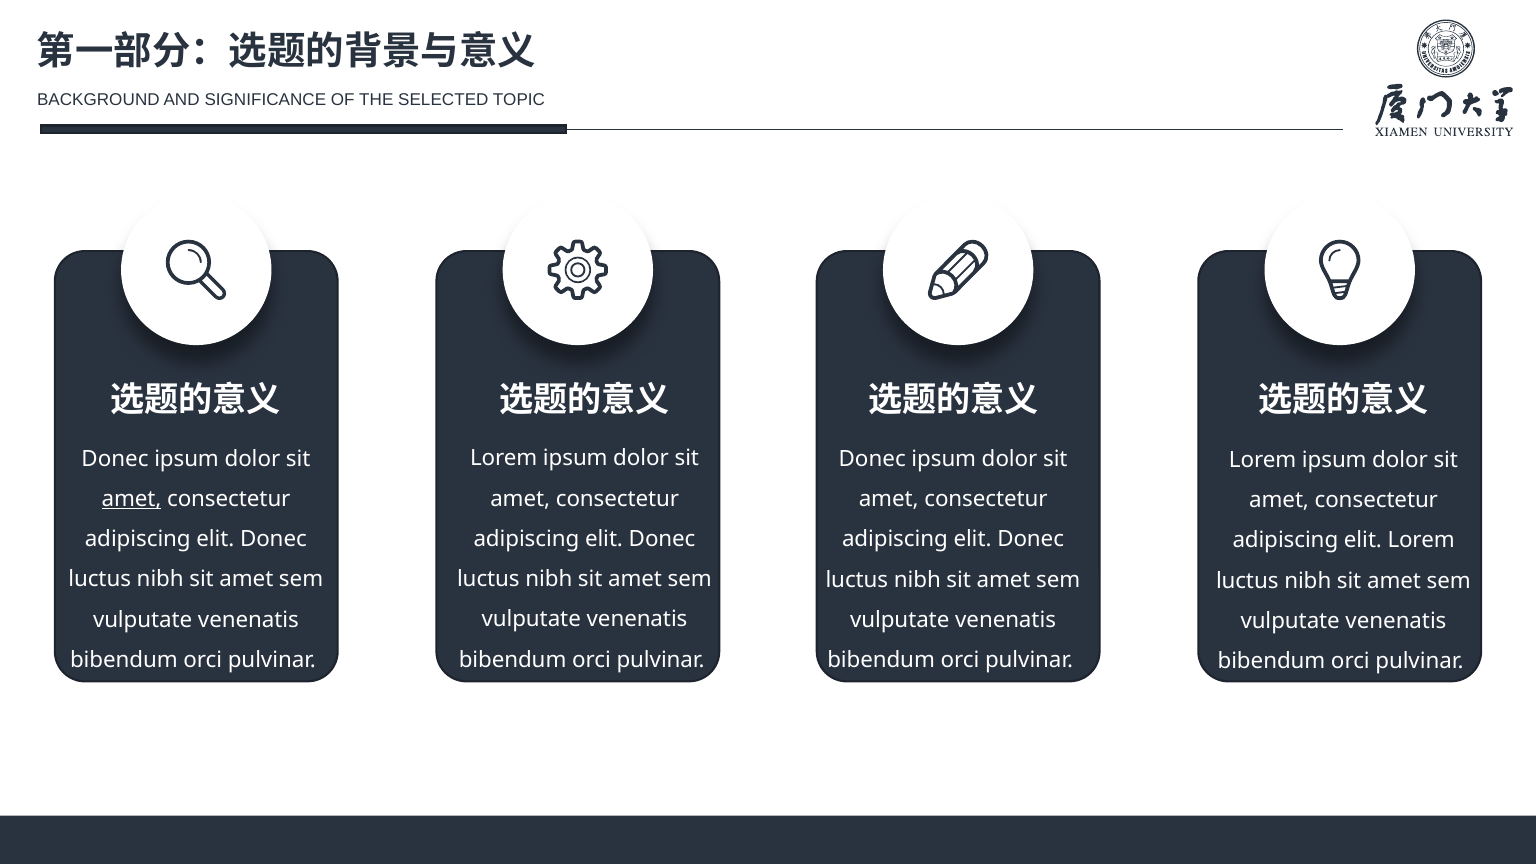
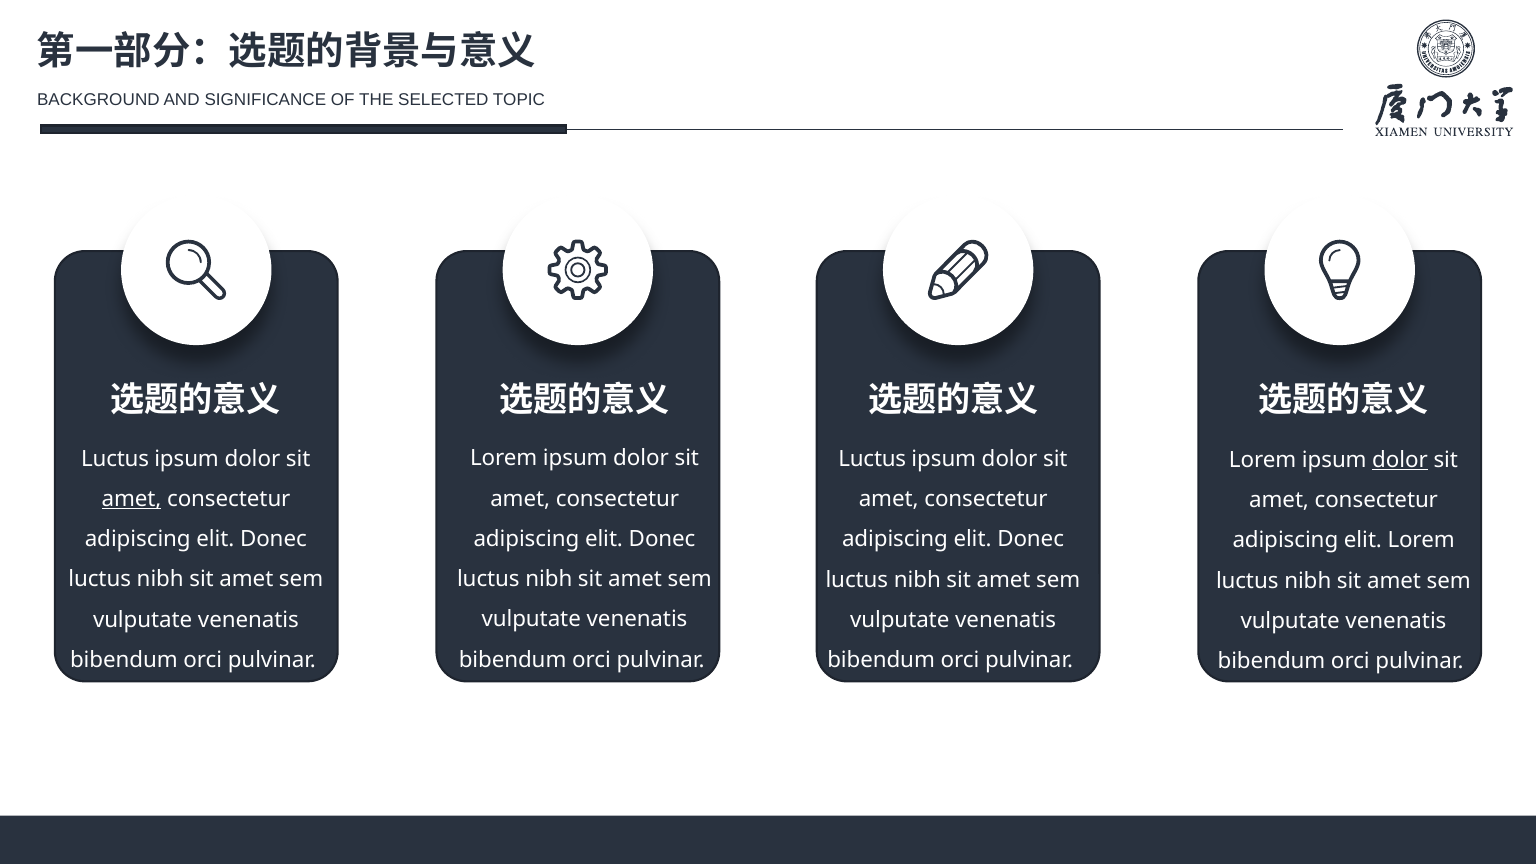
Donec: Donec -> Luctus (115, 459)
Donec: Donec -> Luctus (872, 459)
dolor underline: none -> present (1400, 460)
